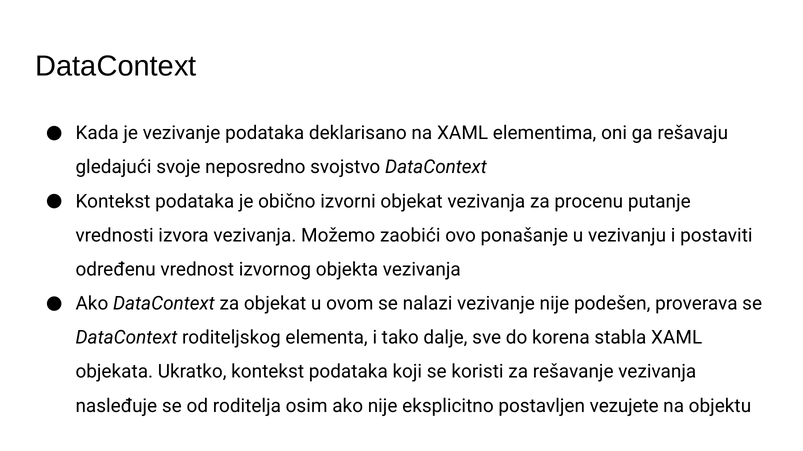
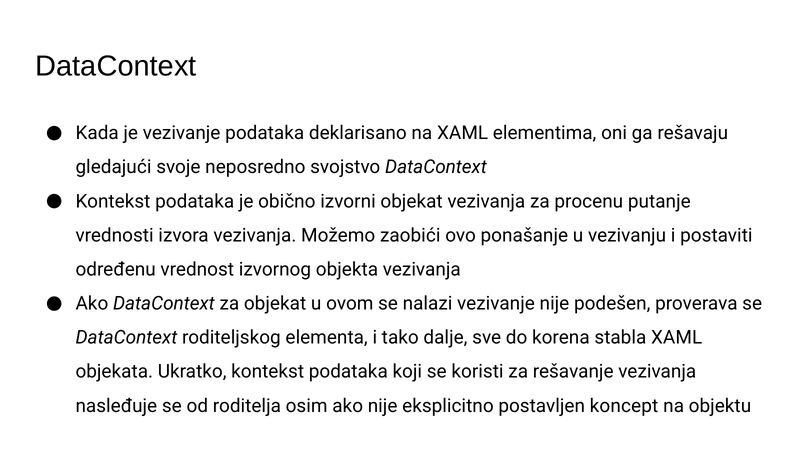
vezujete: vezujete -> koncept (624, 406)
